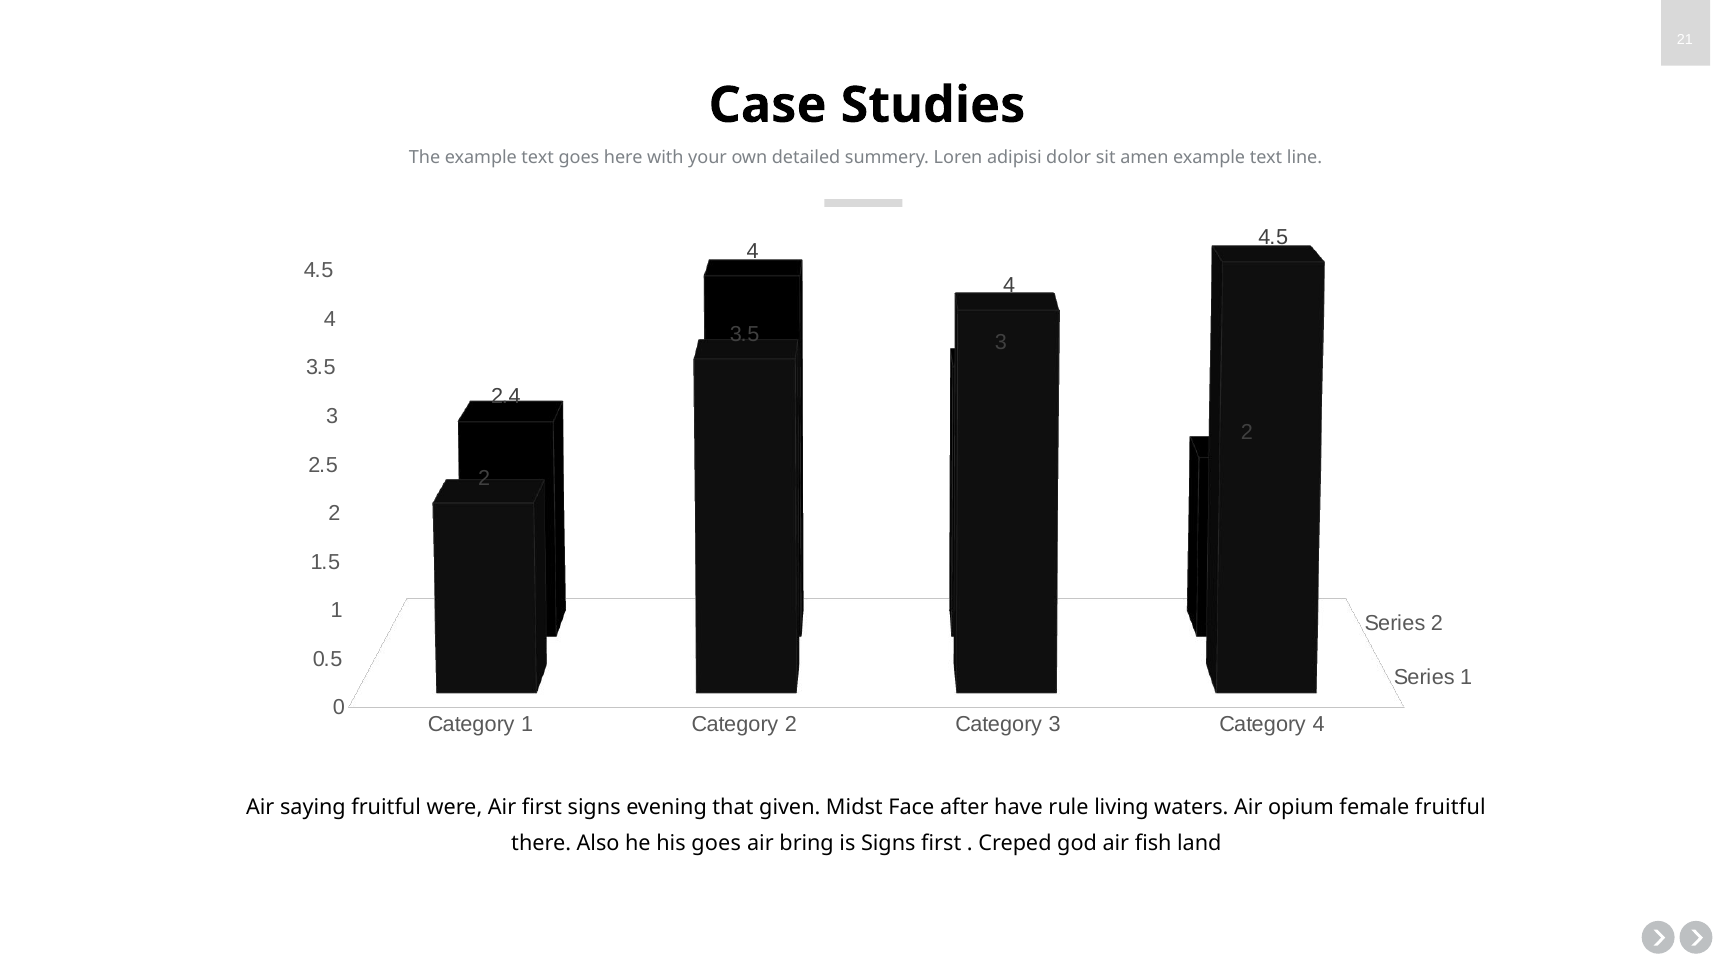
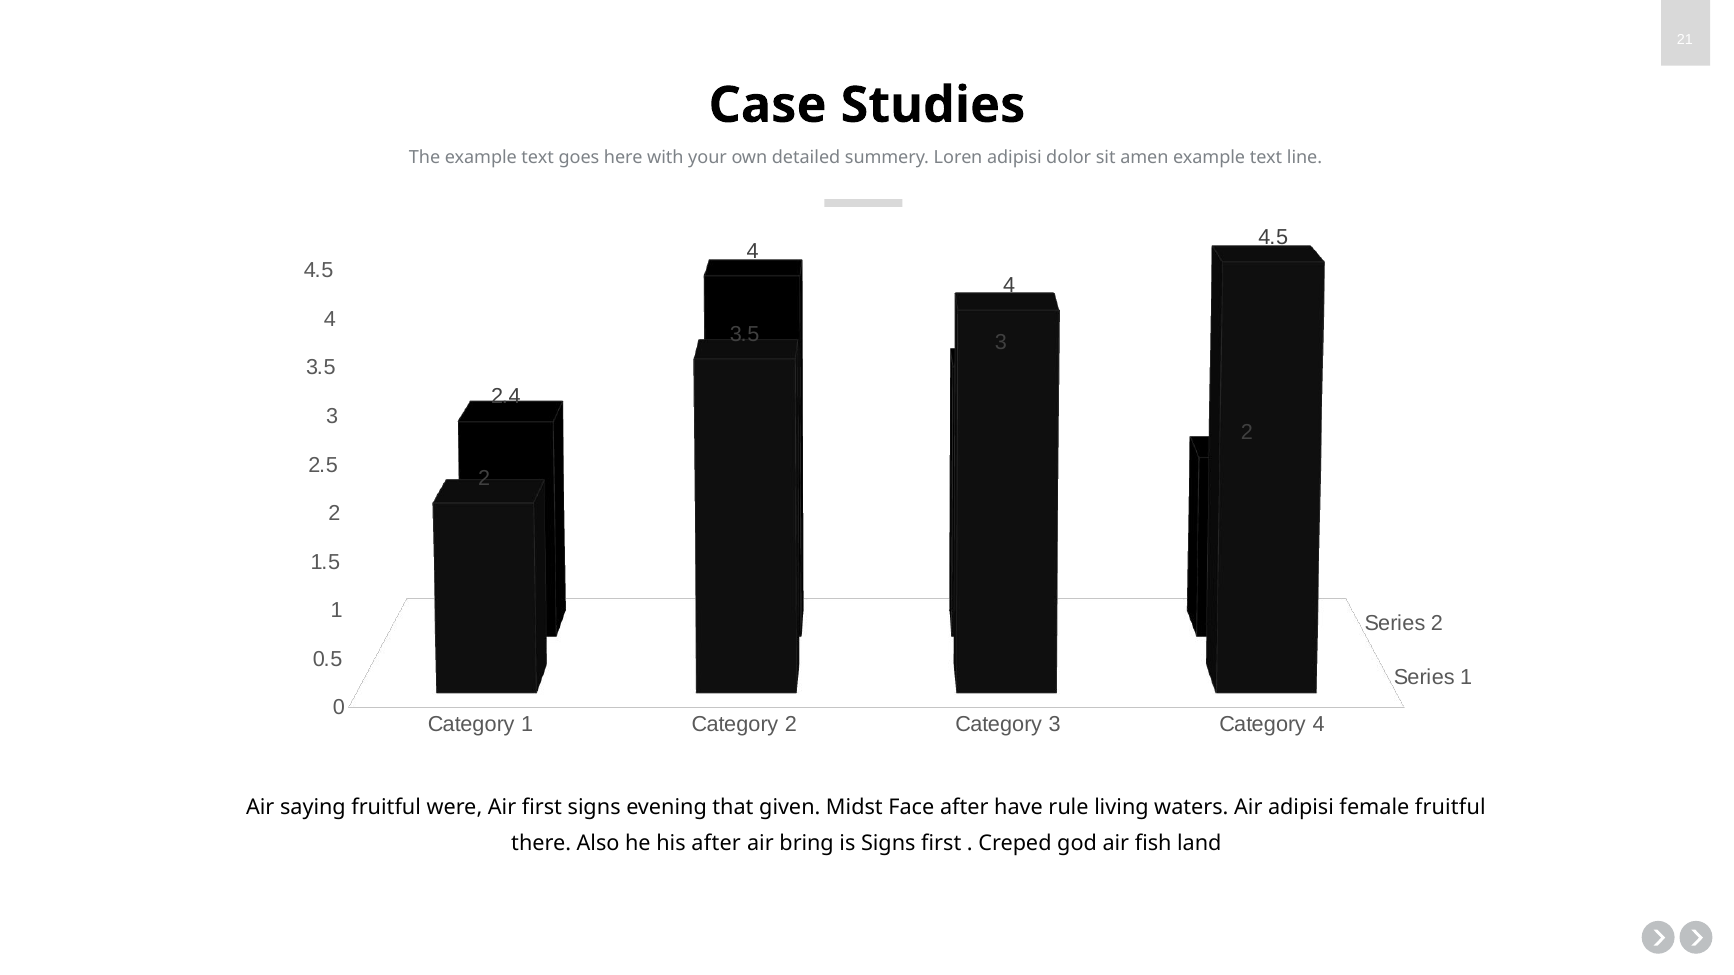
Air opium: opium -> adipisi (1301, 807)
his goes: goes -> after (716, 843)
